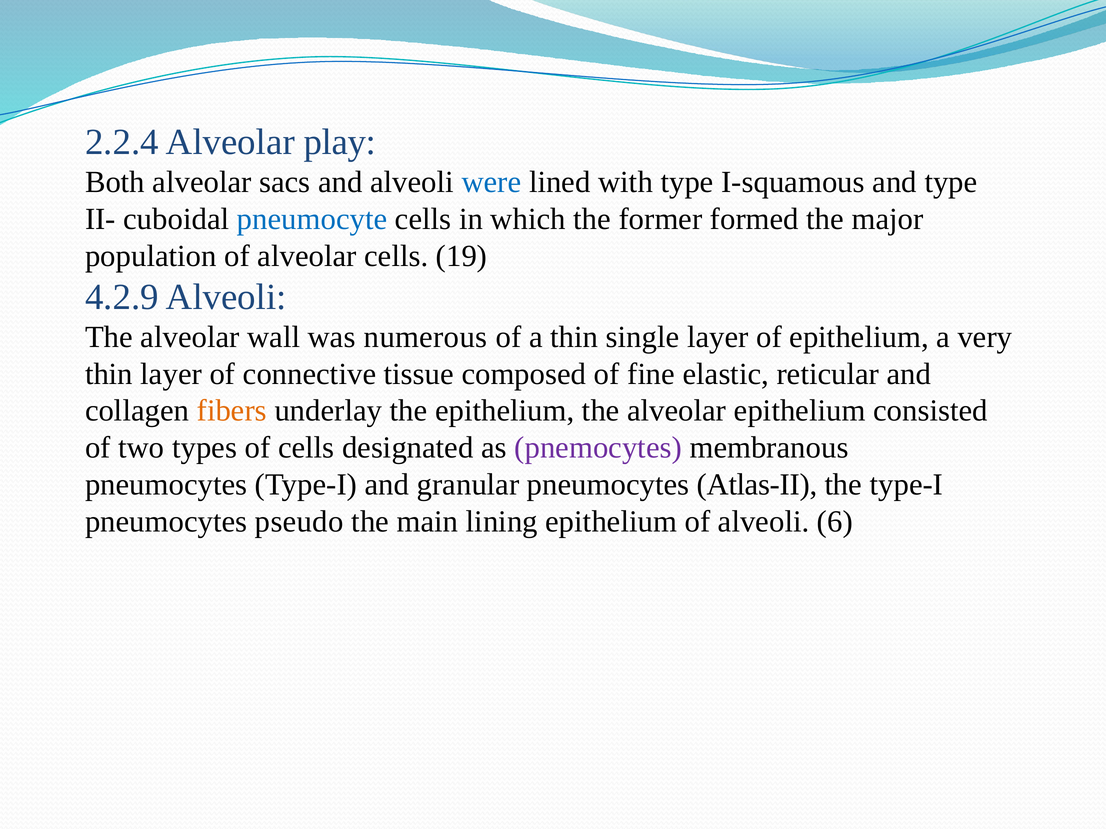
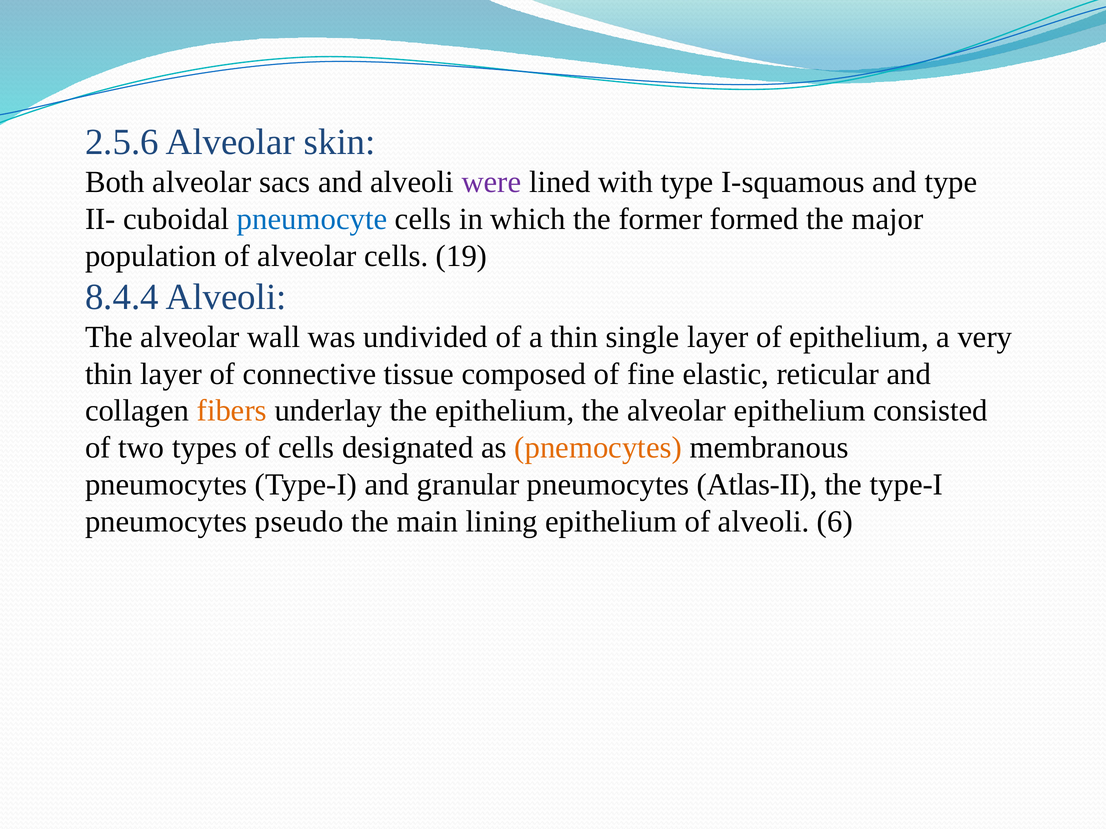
2.2.4: 2.2.4 -> 2.5.6 (122, 142)
play: play -> skin (340, 142)
were colour: blue -> purple (491, 182)
4.2.9: 4.2.9 -> 8.4.4 (122, 297)
numerous: numerous -> undivided (426, 337)
pnemocytes colour: purple -> orange (598, 448)
